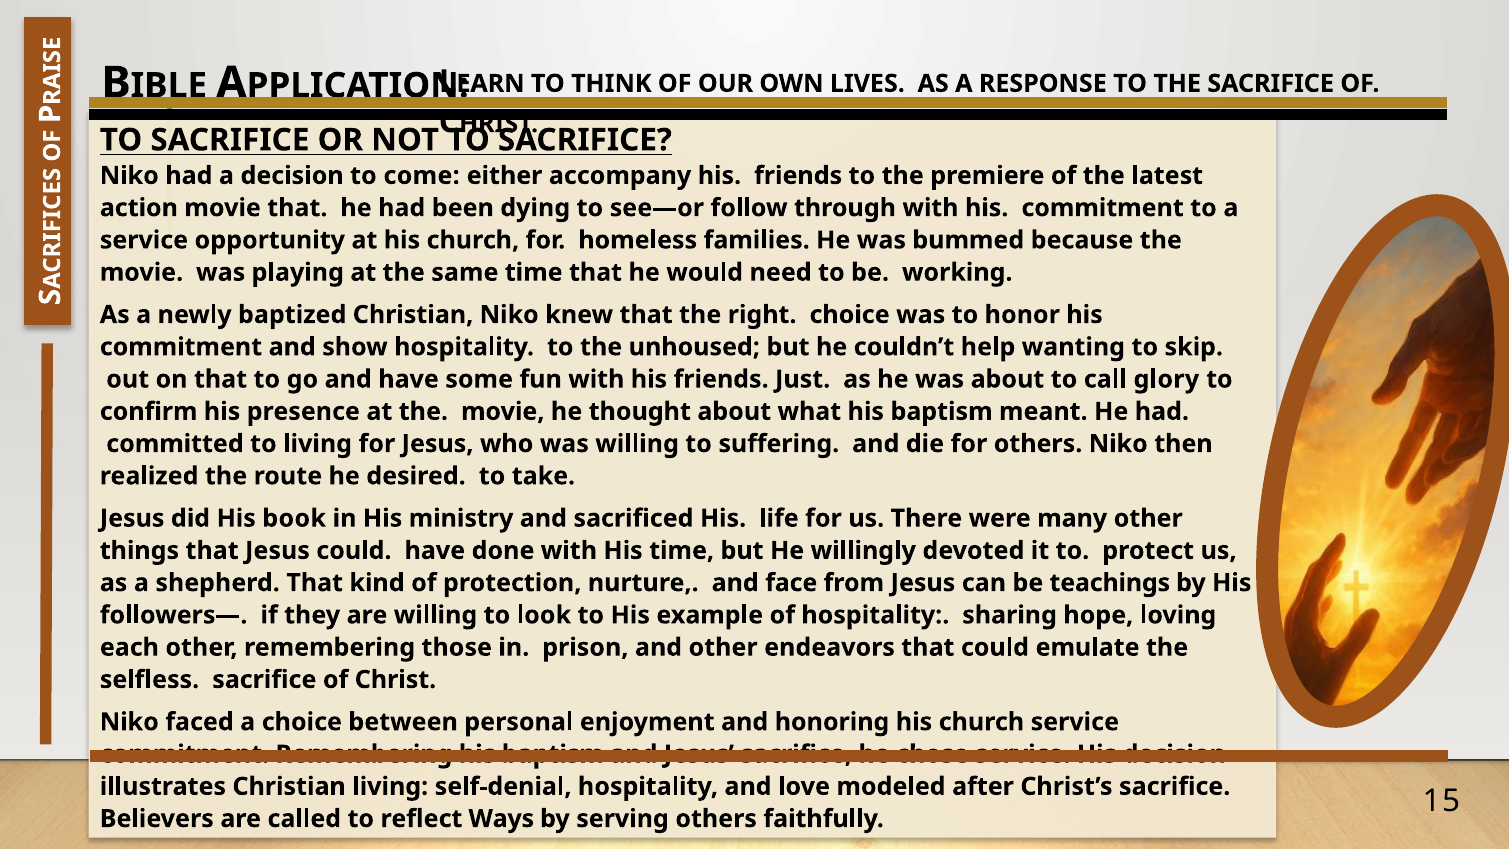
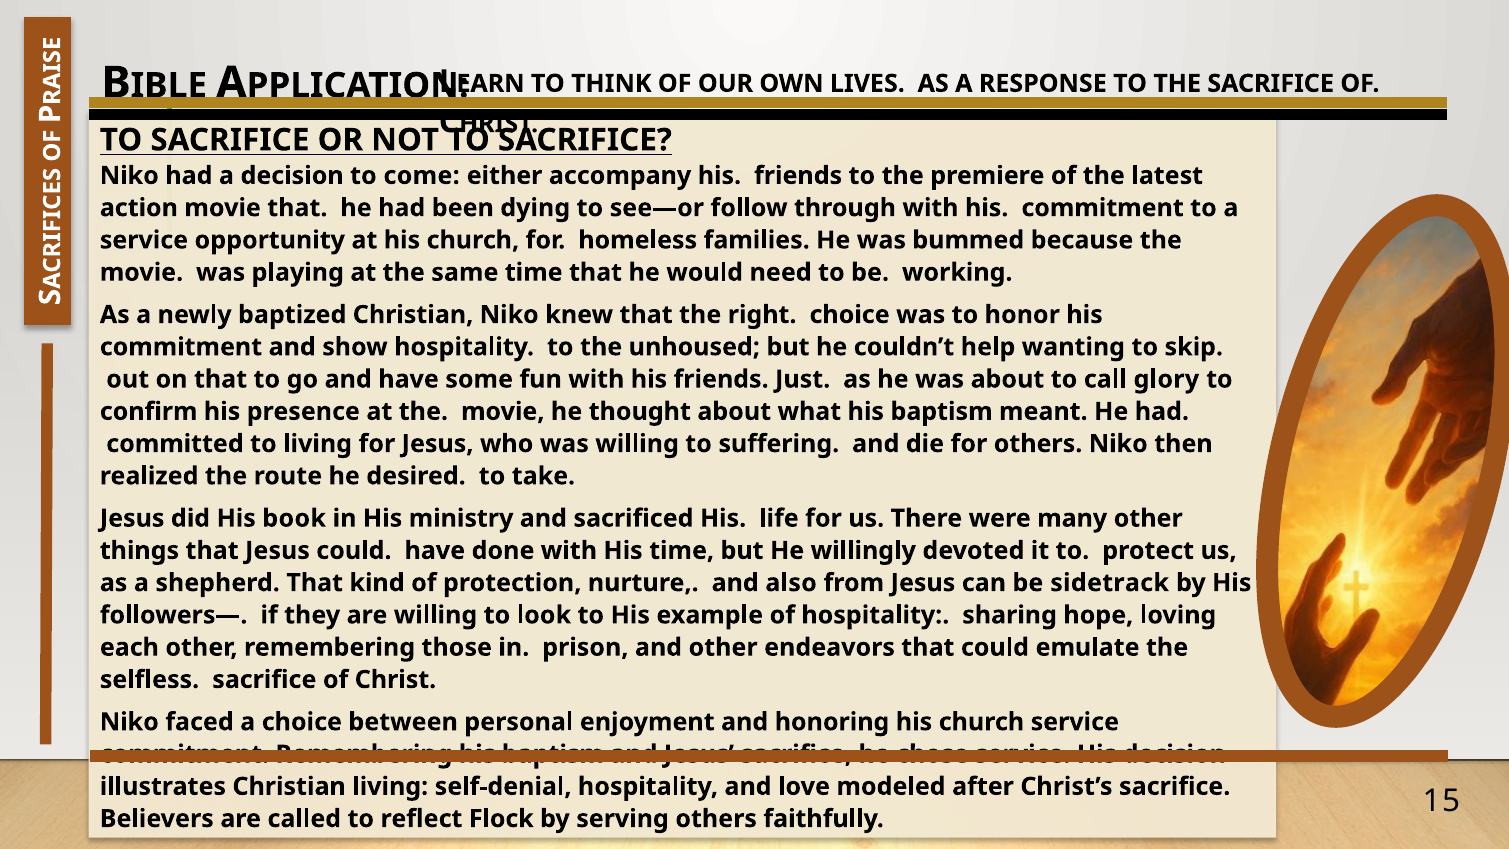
face: face -> also (791, 583)
teachings: teachings -> sidetrack (1110, 583)
Ways: Ways -> Flock (501, 819)
